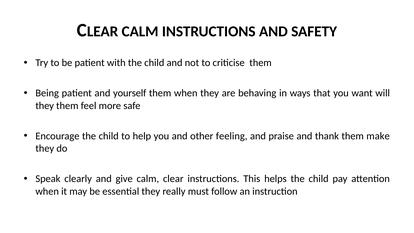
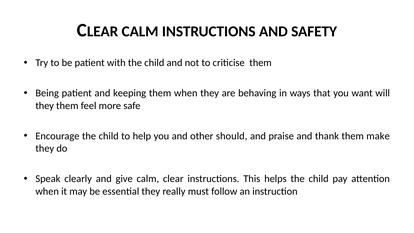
yourself: yourself -> keeping (130, 93)
feeling: feeling -> should (232, 136)
